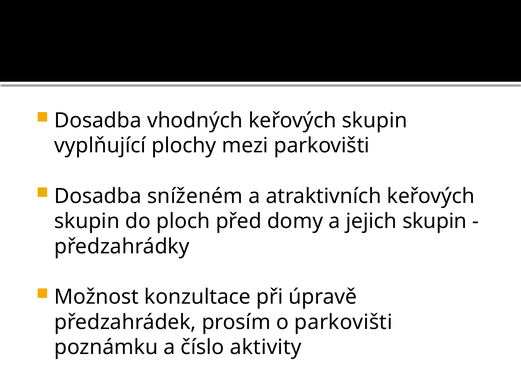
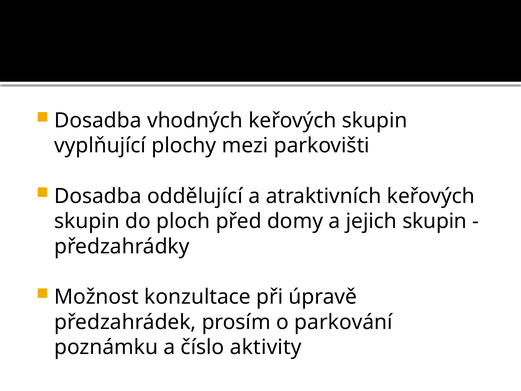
sníženém: sníženém -> oddělující (195, 196)
o parkovišti: parkovišti -> parkování (343, 322)
